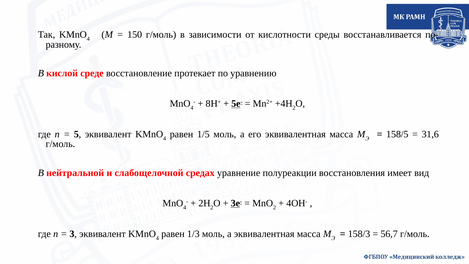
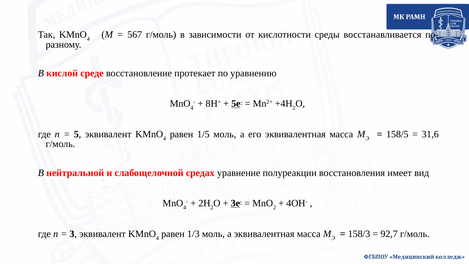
150: 150 -> 567 (135, 35)
56,7: 56,7 -> 92,7 (389, 234)
